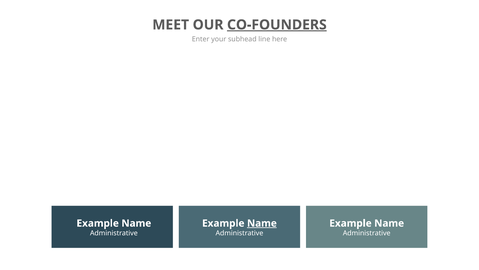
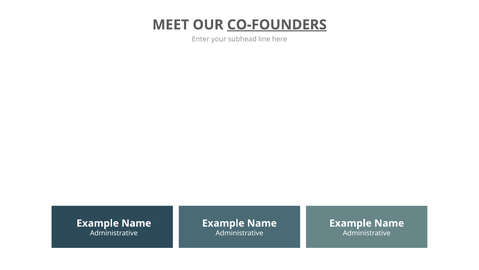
Name underline: present -> none (262, 223)
